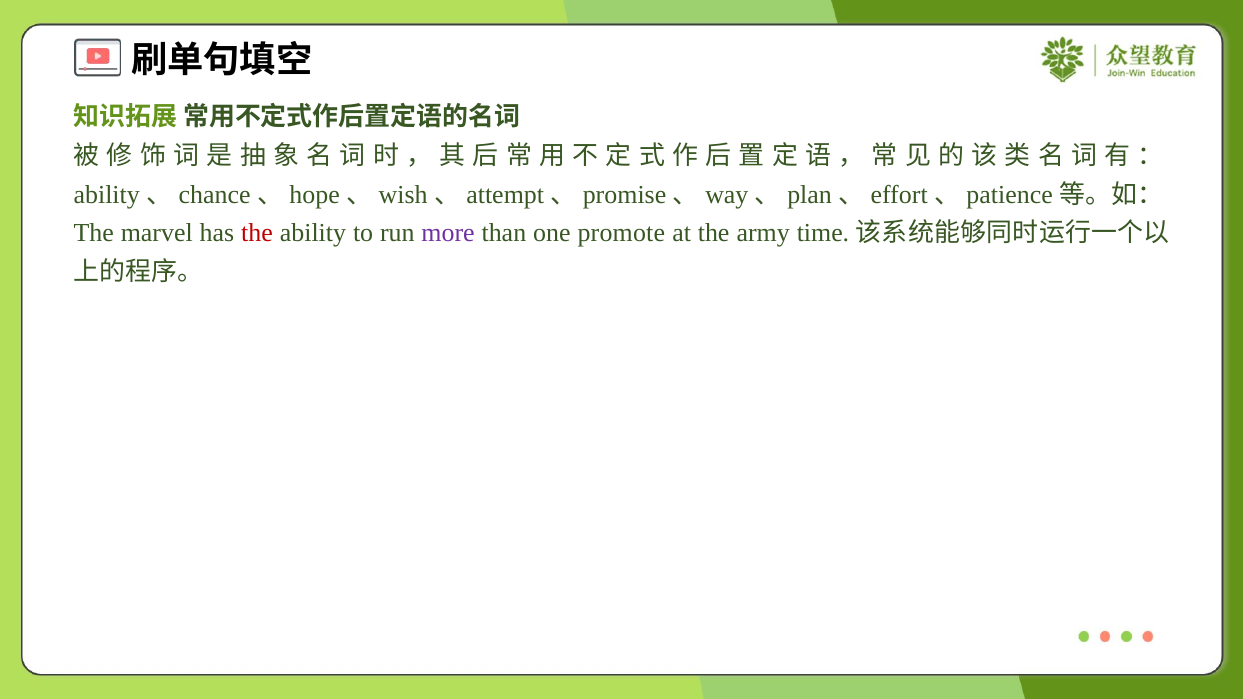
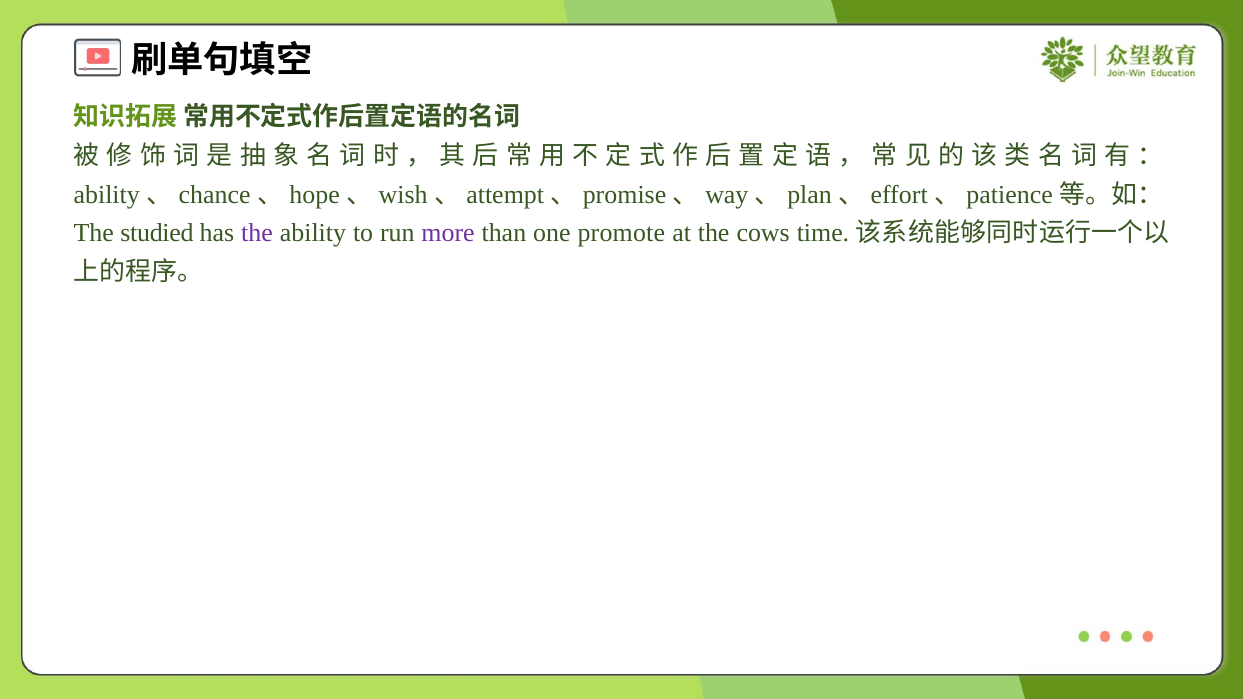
marvel: marvel -> studied (157, 233)
the colour: red -> purple (257, 233)
army: army -> cows (763, 233)
